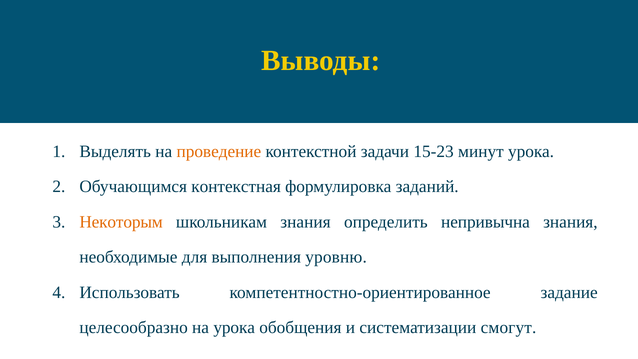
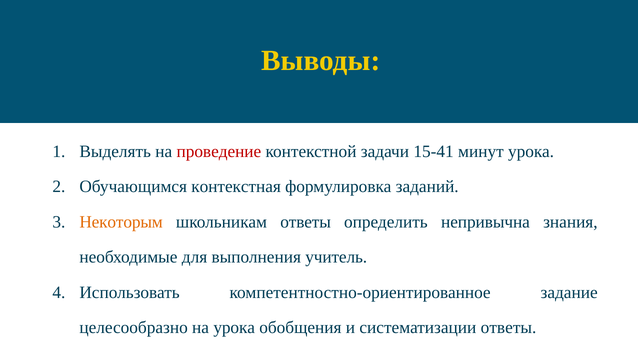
проведение colour: orange -> red (219, 151)
15-23: 15-23 -> 15-41 (434, 151)
школьникам знания: знания -> ответы (306, 222)
уровню: уровню -> учитель (336, 257)
систематизации смогут: смогут -> ответы (509, 328)
